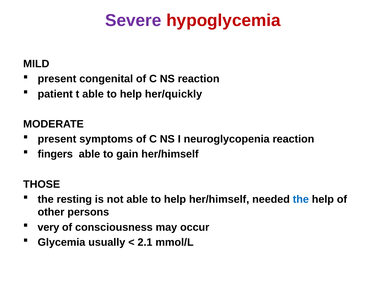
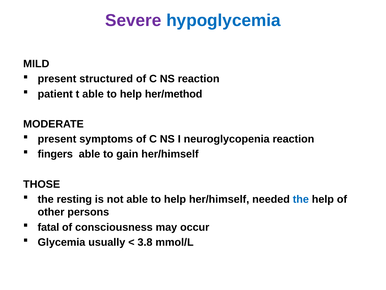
hypoglycemia colour: red -> blue (223, 20)
congenital: congenital -> structured (106, 79)
her/quickly: her/quickly -> her/method (174, 94)
very: very -> fatal (48, 227)
2.1: 2.1 -> 3.8 (145, 242)
